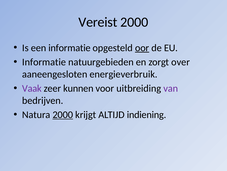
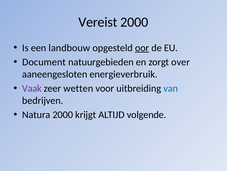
een informatie: informatie -> landbouw (69, 48)
Informatie: Informatie -> Document (44, 62)
kunnen: kunnen -> wetten (78, 88)
van colour: purple -> blue (171, 88)
2000 underline: present -> none (63, 114)
indiening: indiening -> volgende (147, 114)
